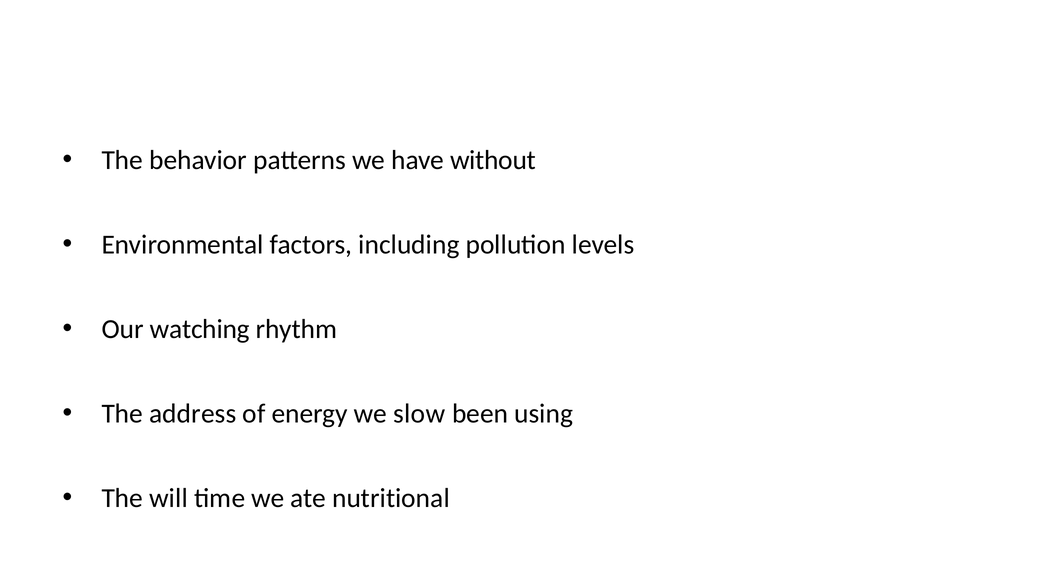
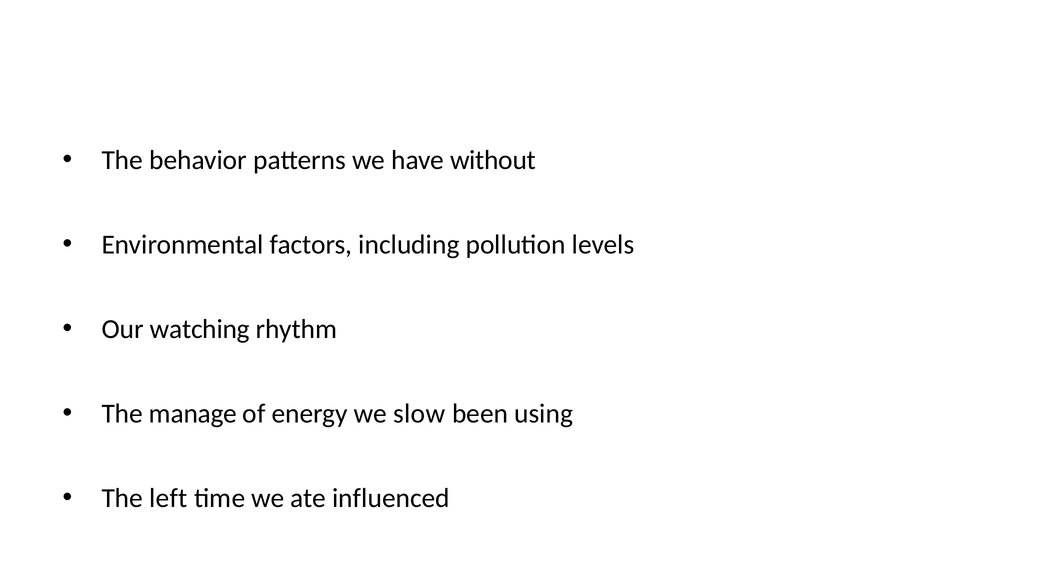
address: address -> manage (193, 414)
will: will -> left (169, 498)
nutritional: nutritional -> influenced (391, 498)
